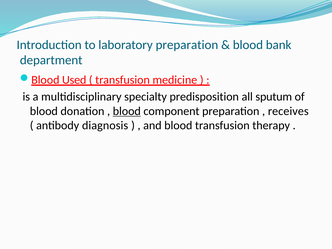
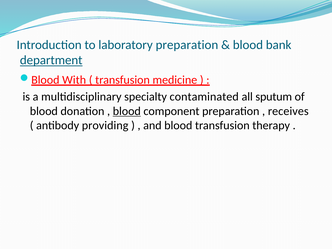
department underline: none -> present (51, 60)
Used: Used -> With (74, 80)
predisposition: predisposition -> contaminated (204, 97)
diagnosis: diagnosis -> providing (105, 125)
